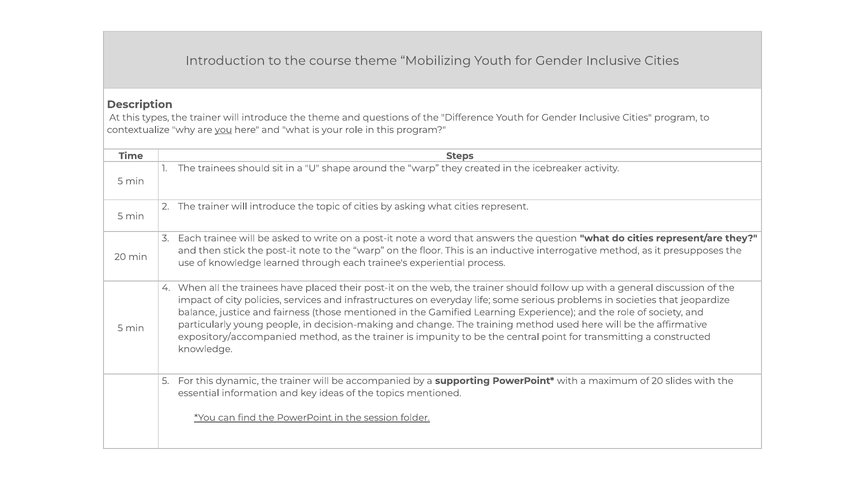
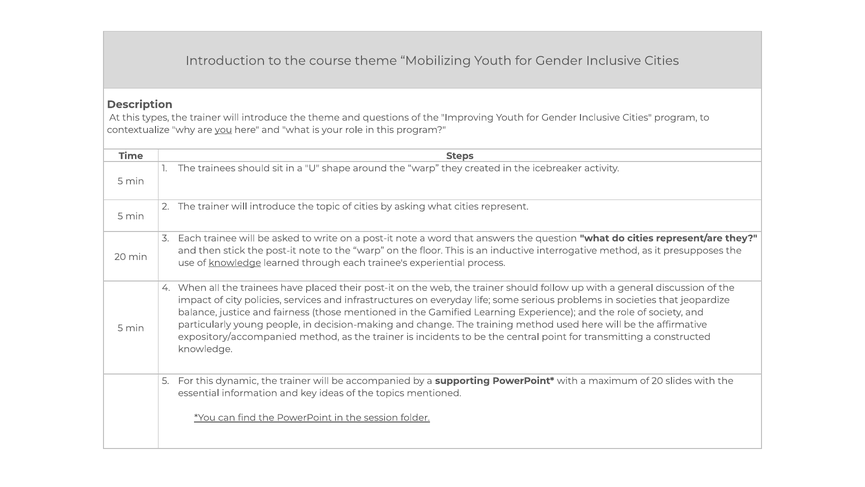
Difference: Difference -> Improving (467, 117)
knowledge underline: none -> present (235, 263)
impunity: impunity -> incidents (438, 336)
